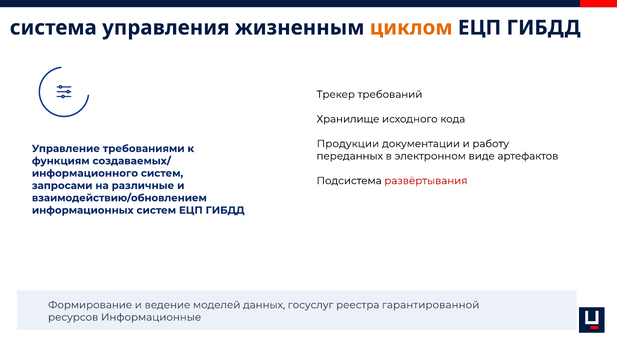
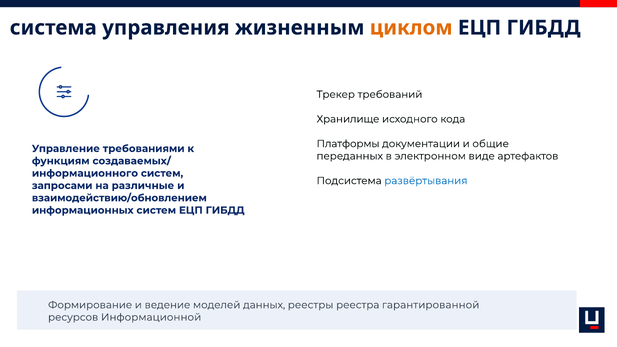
Продукции: Продукции -> Платформы (348, 144)
работу: работу -> общие (491, 144)
развёртывания colour: red -> blue (426, 181)
госуслуг: госуслуг -> реестры (311, 305)
Информационные: Информационные -> Информационной (151, 317)
